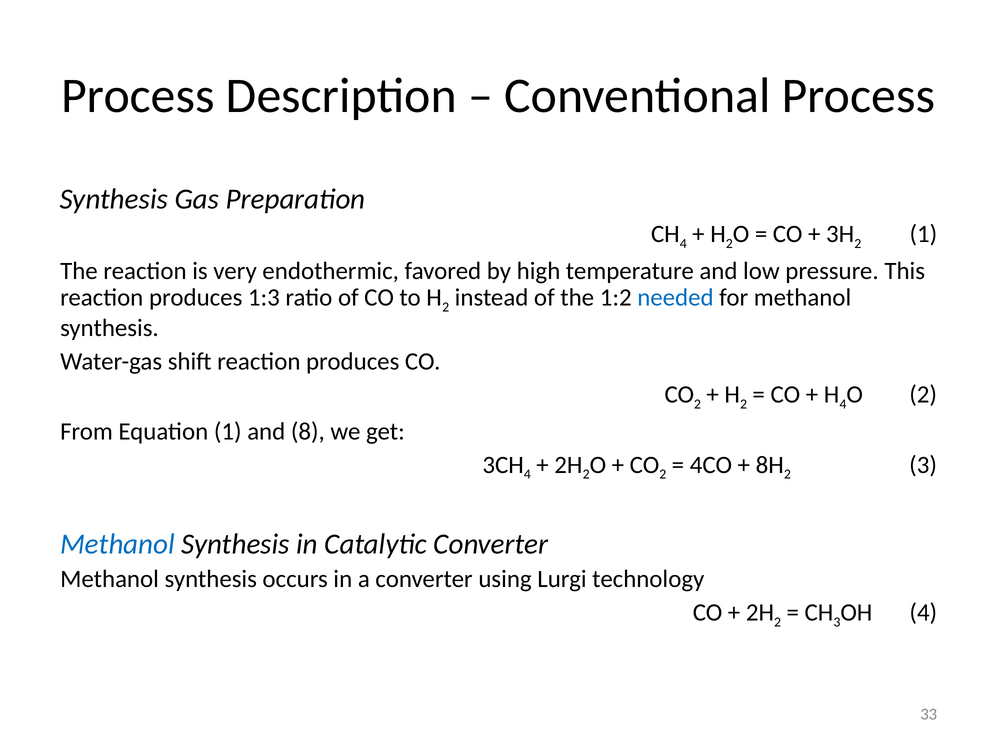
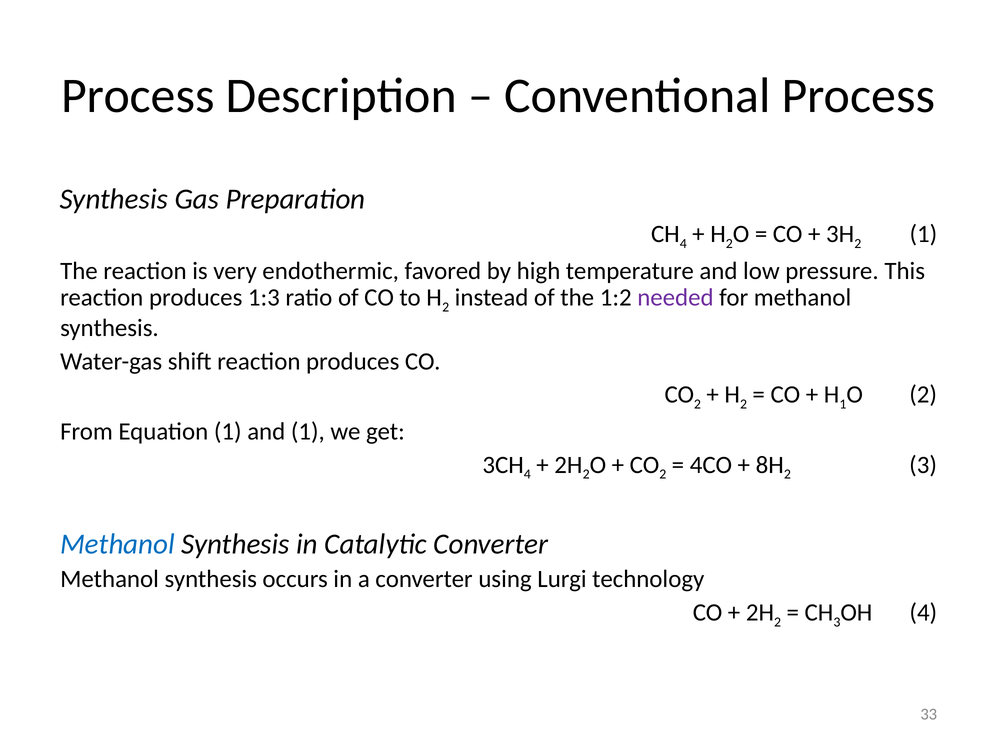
needed colour: blue -> purple (675, 298)
4: 4 -> 1 (843, 404)
and 8: 8 -> 1 (308, 431)
